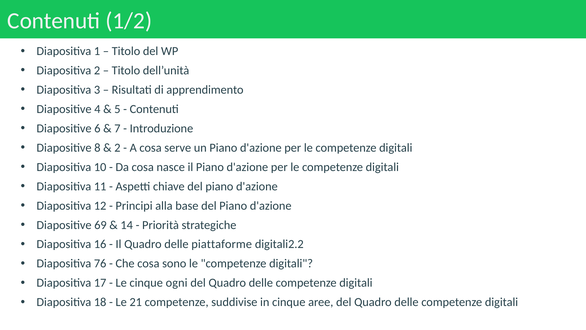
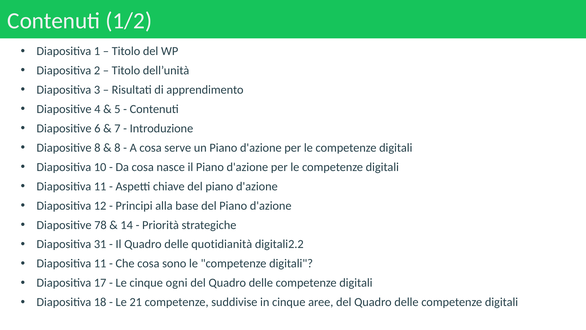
2: 2 -> 8 (117, 148)
69: 69 -> 78 (100, 225)
16: 16 -> 31 (100, 244)
piattaforme: piattaforme -> quotidianità (222, 244)
76: 76 -> 11 (100, 263)
